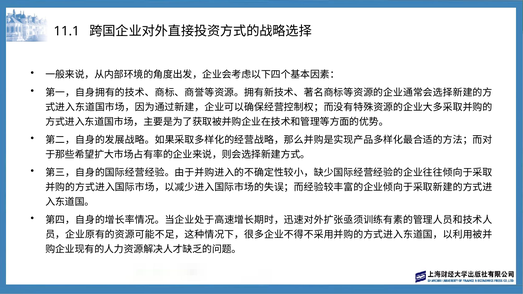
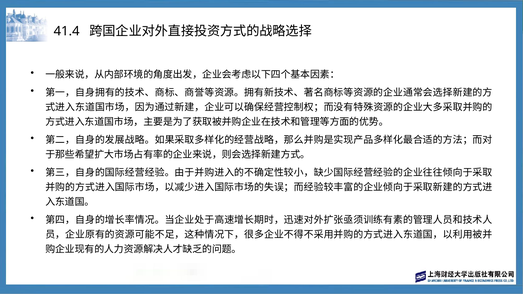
11.1: 11.1 -> 41.4 (67, 31)
